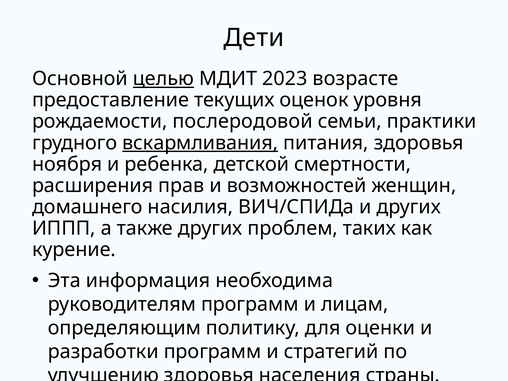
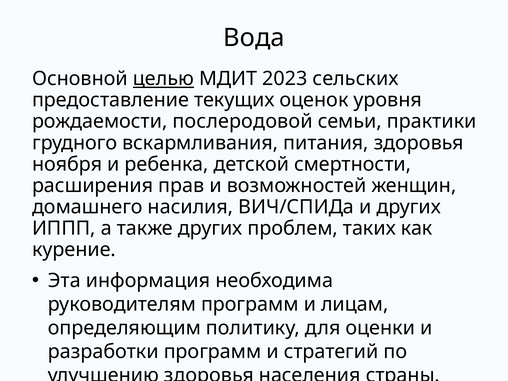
Дети: Дети -> Вода (254, 38)
возрасте: возрасте -> сельских (356, 79)
вскармливания underline: present -> none (200, 143)
